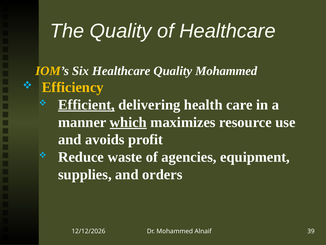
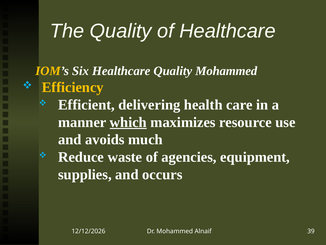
Efficient underline: present -> none (86, 105)
profit: profit -> much (145, 139)
orders: orders -> occurs (162, 174)
